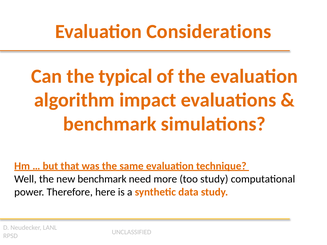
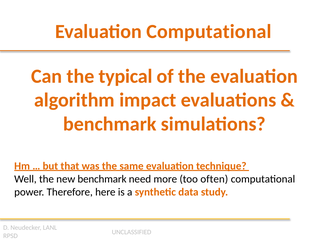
Evaluation Considerations: Considerations -> Computational (209, 32)
too study: study -> often (214, 179)
